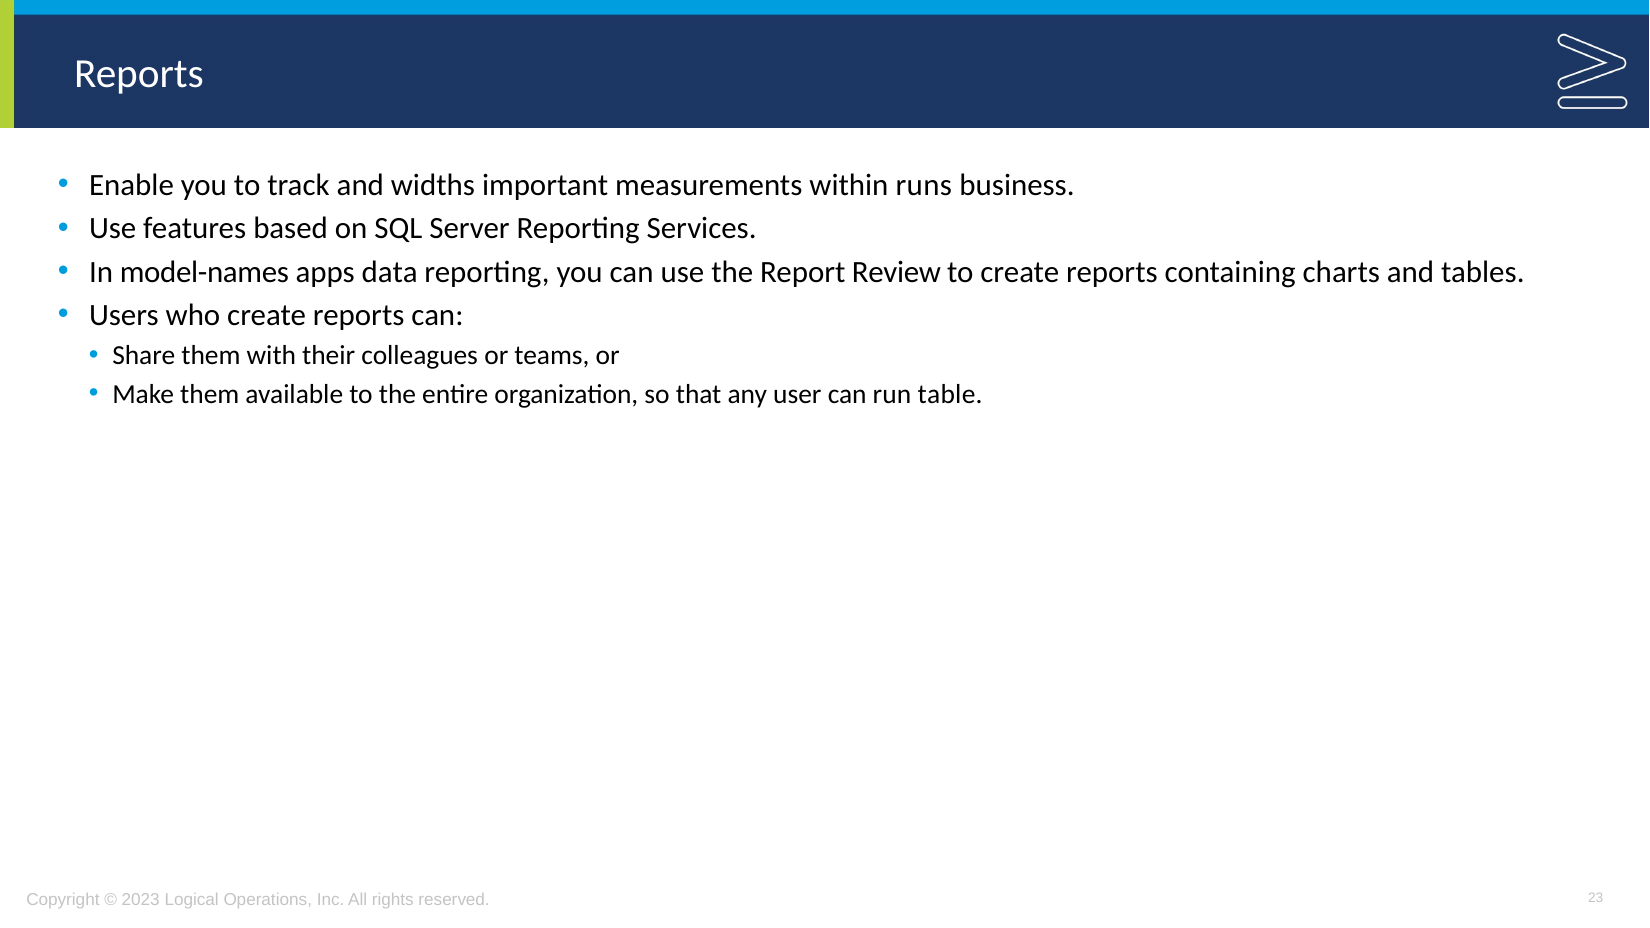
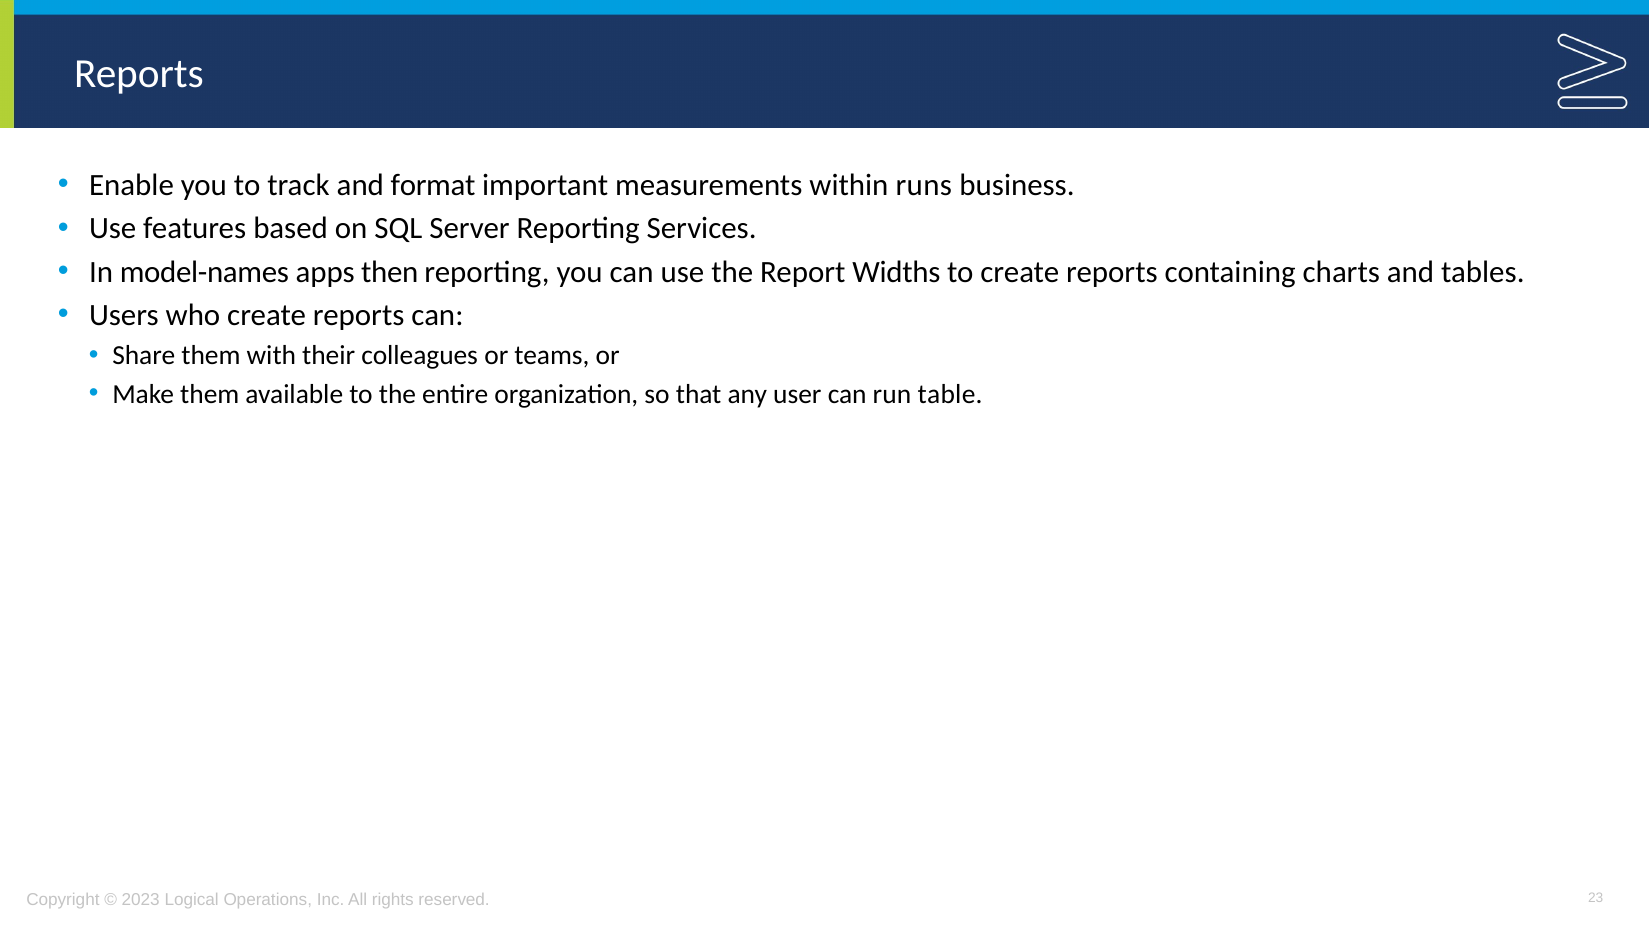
widths: widths -> format (433, 185)
data: data -> then (390, 272)
Review: Review -> Widths (896, 272)
